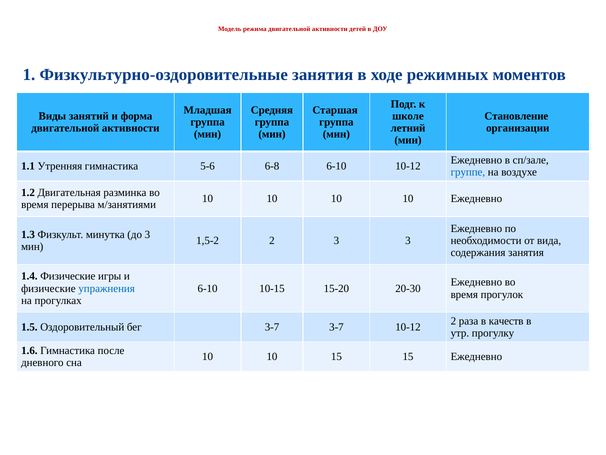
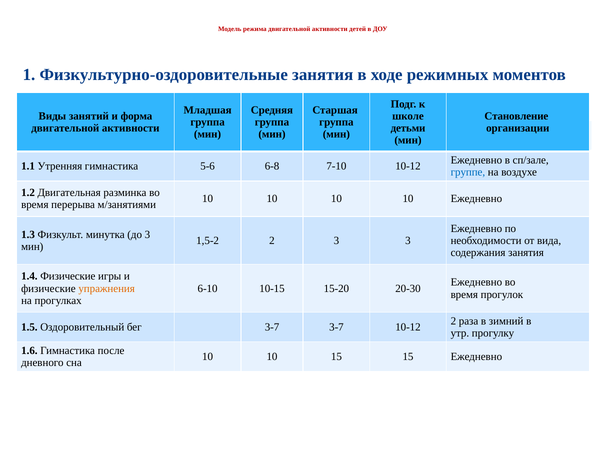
летний: летний -> детьми (408, 128)
6-8 6-10: 6-10 -> 7-10 (336, 166)
упражнения colour: blue -> orange (107, 288)
качеств: качеств -> зимний (506, 321)
